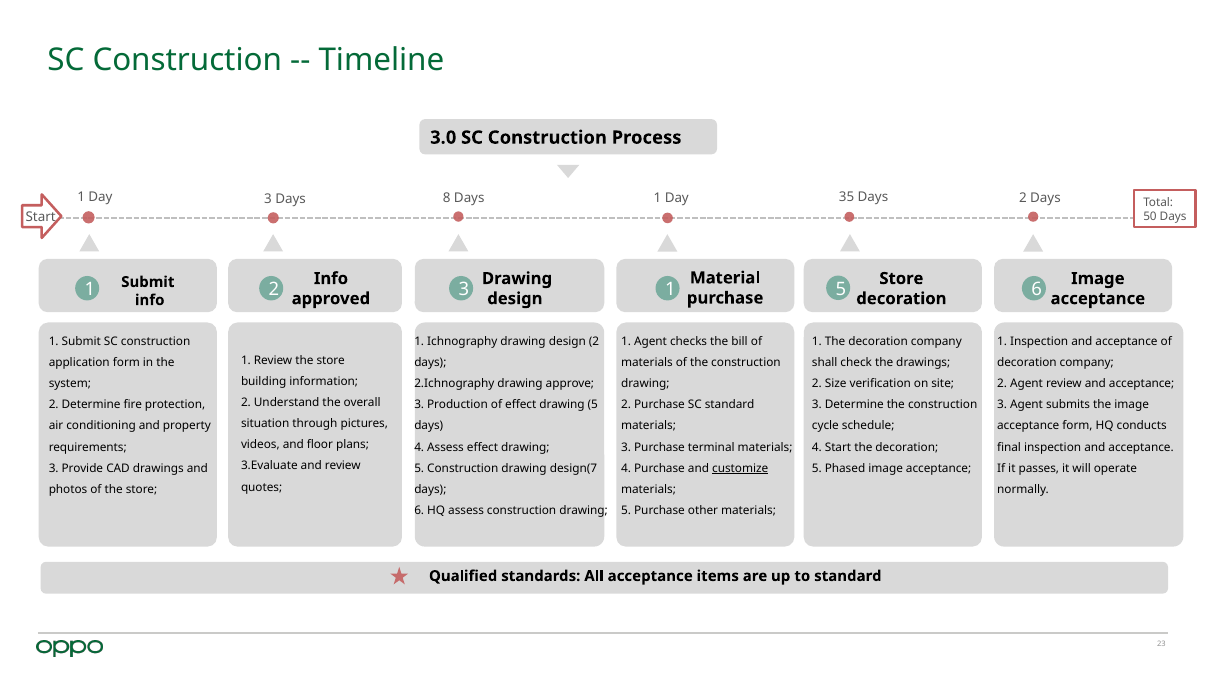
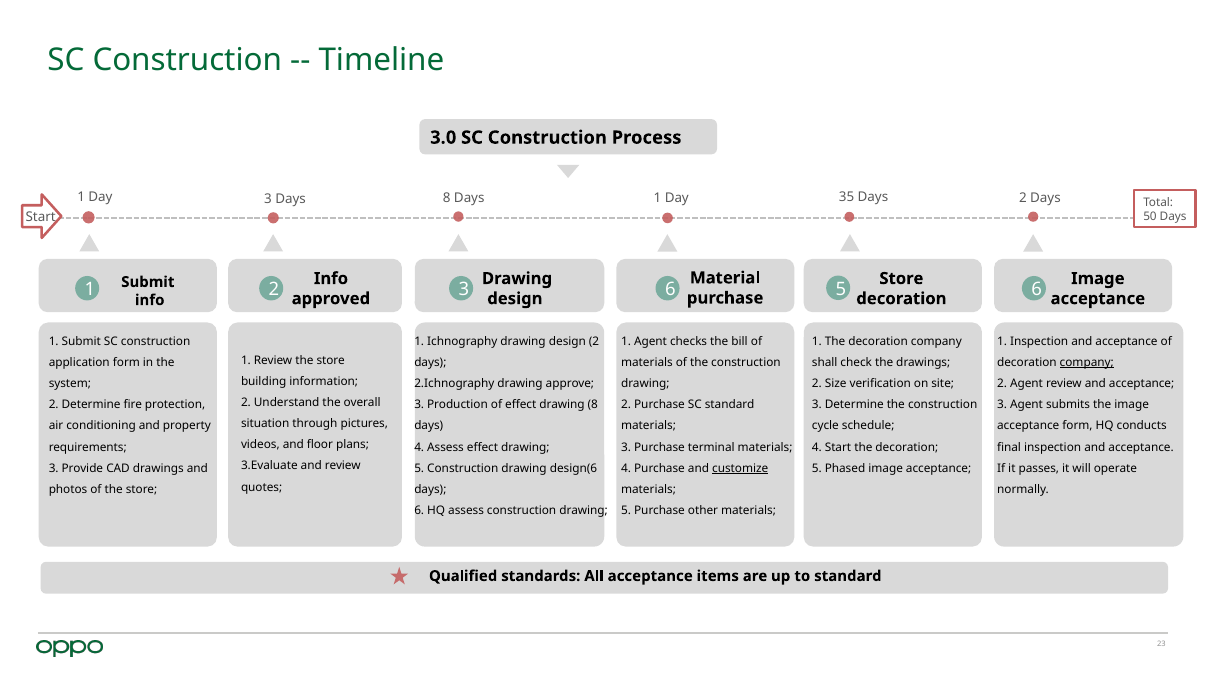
3 1: 1 -> 6 (670, 290)
company underline: none -> present (1087, 363)
of effect drawing 5: 5 -> 8 (593, 405)
design(7: design(7 -> design(6 (573, 469)
